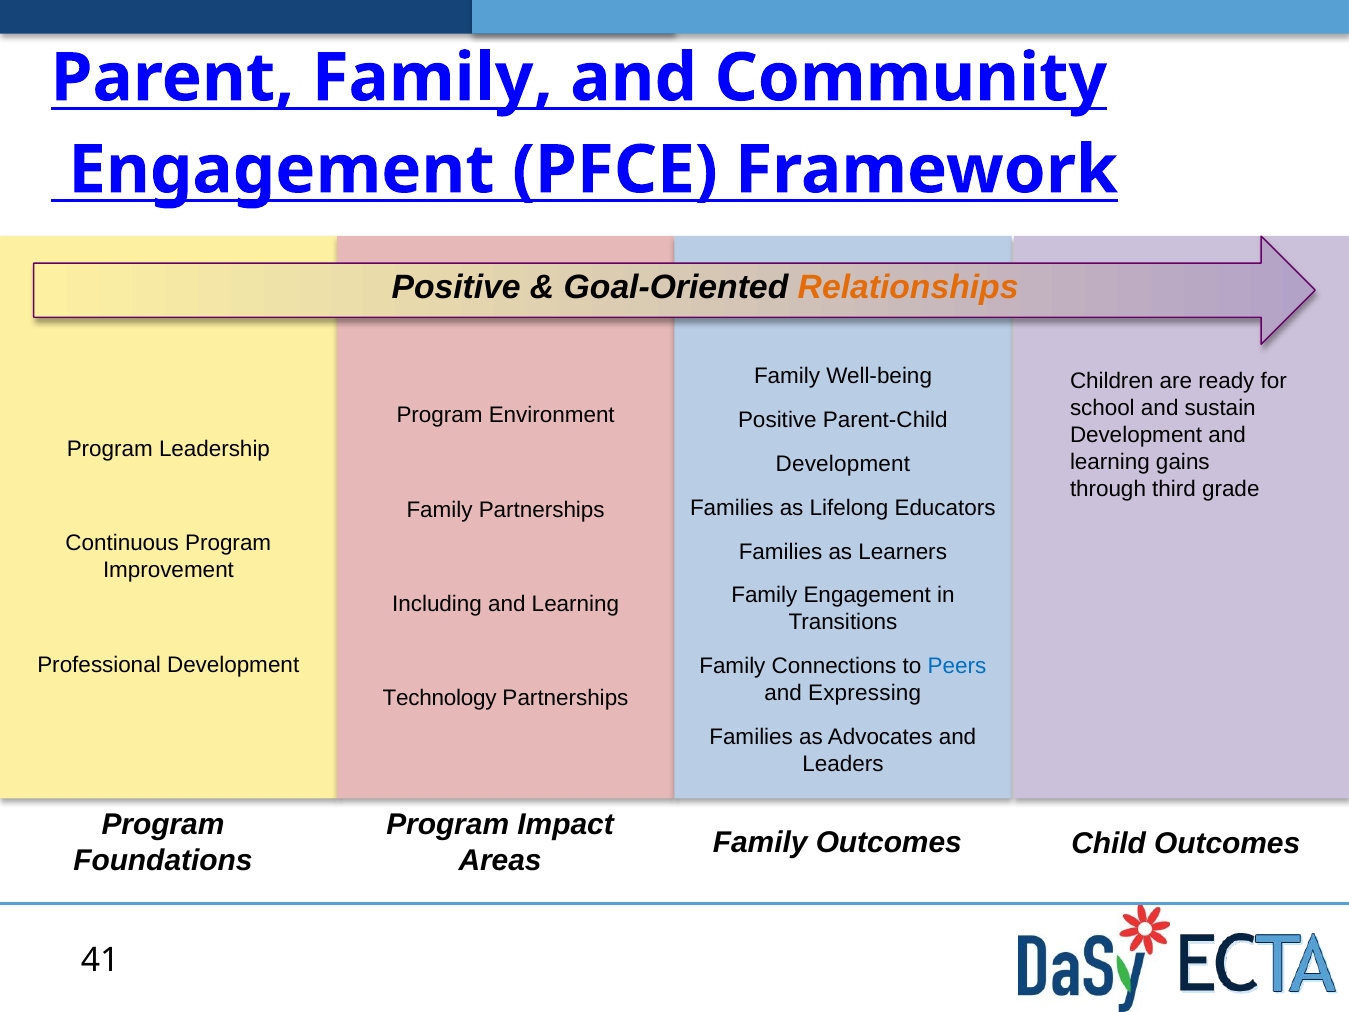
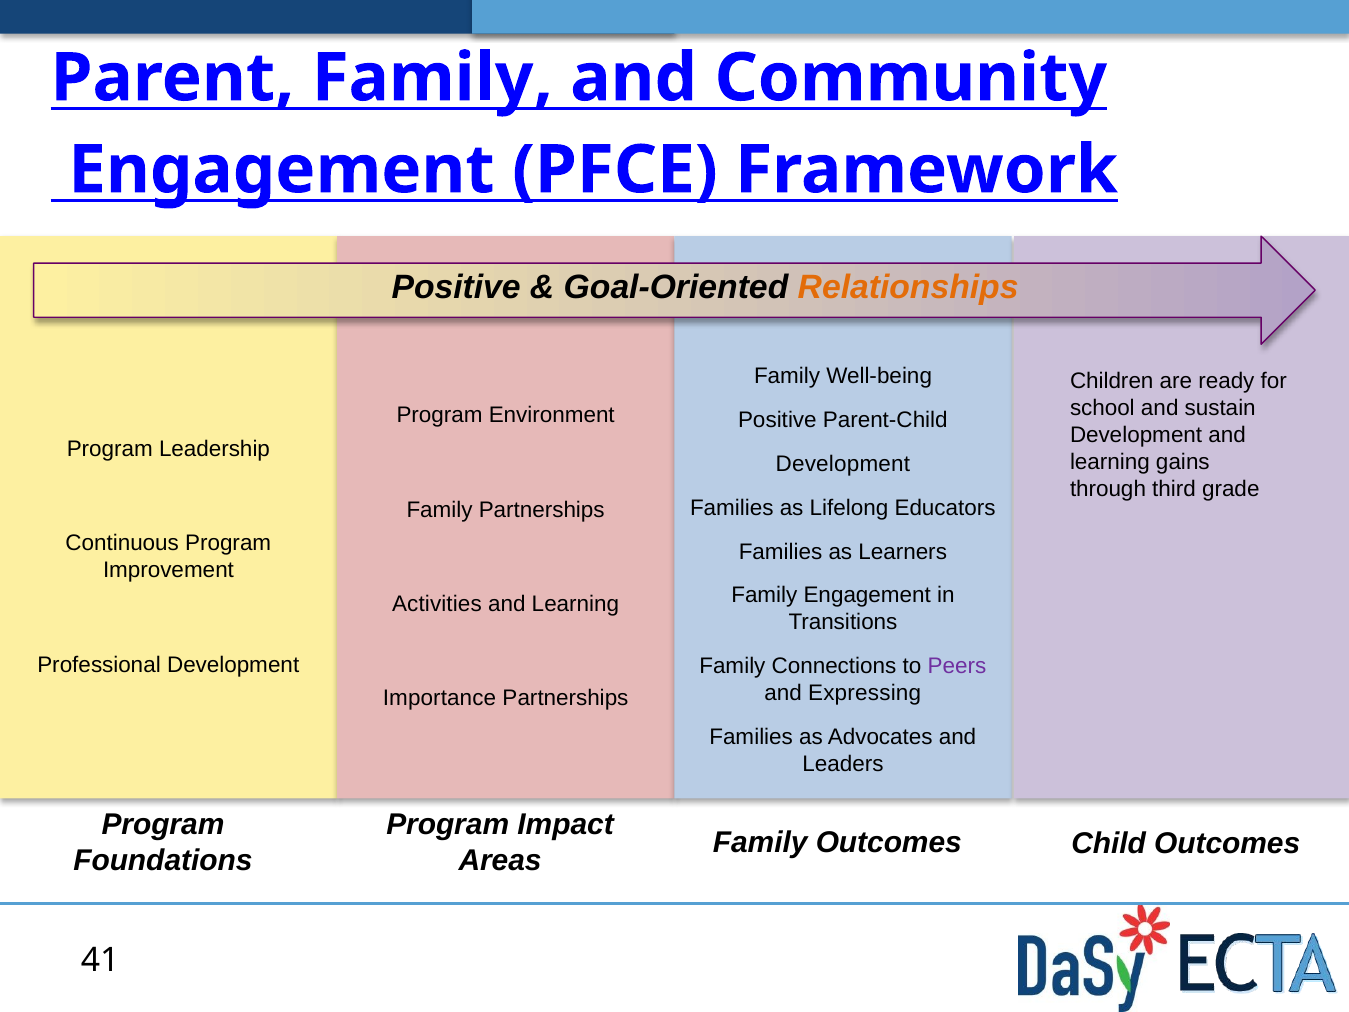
Including: Including -> Activities (437, 604)
Peers colour: blue -> purple (957, 666)
Technology: Technology -> Importance (440, 698)
